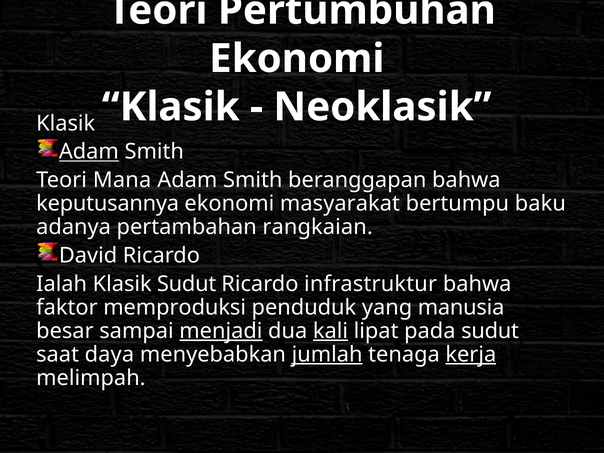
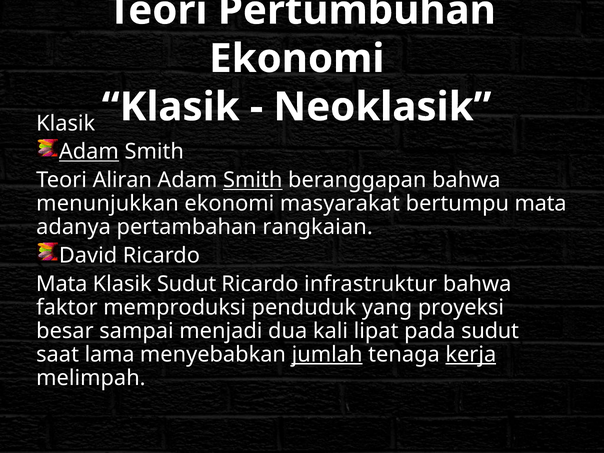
Mana: Mana -> Aliran (122, 180)
Smith underline: none -> present (253, 180)
keputusannya: keputusannya -> menunjukkan (107, 204)
bertumpu baku: baku -> mata (541, 204)
Ialah: Ialah -> Mata (62, 284)
manusia: manusia -> proyeksi (461, 307)
menjadi underline: present -> none (221, 331)
kali underline: present -> none (330, 331)
daya: daya -> lama (110, 355)
